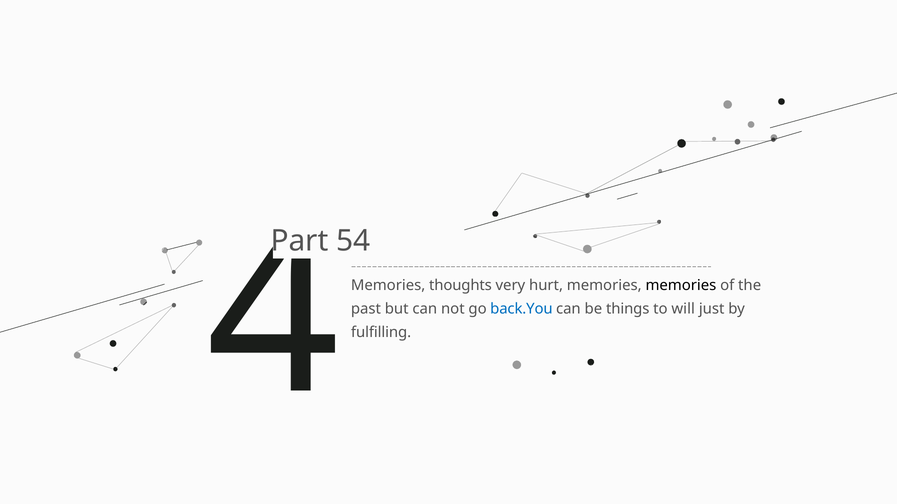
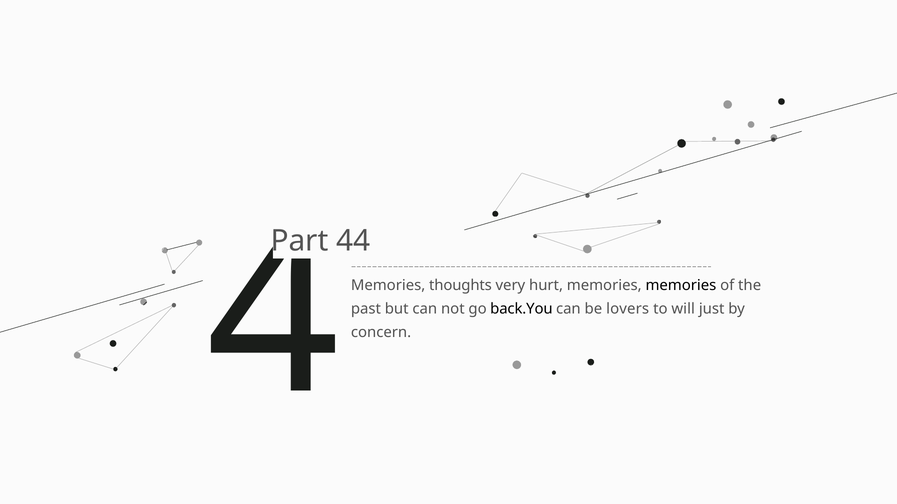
54: 54 -> 44 (353, 241)
back.You colour: blue -> black (521, 309)
things: things -> lovers (628, 309)
fulfilling: fulfilling -> concern (381, 332)
